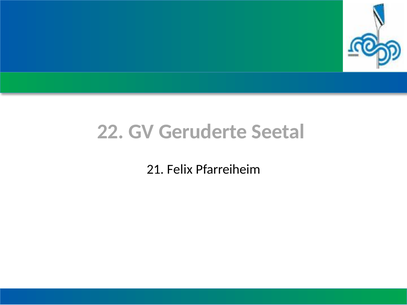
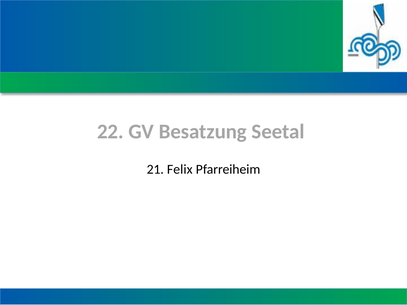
Geruderte: Geruderte -> Besatzung (203, 132)
